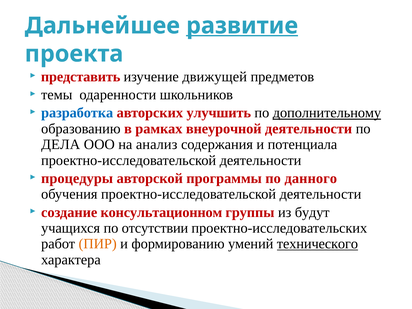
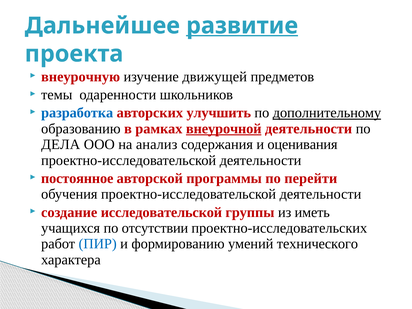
представить: представить -> внеурочную (81, 77)
внеурочной underline: none -> present (224, 129)
потенциала: потенциала -> оценивания (302, 145)
процедуры: процедуры -> постоянное (77, 178)
данного: данного -> перейти (311, 178)
консультационном: консультационном -> исследовательской (161, 212)
будут: будут -> иметь (312, 212)
ПИР colour: orange -> blue (98, 244)
технического underline: present -> none (317, 244)
